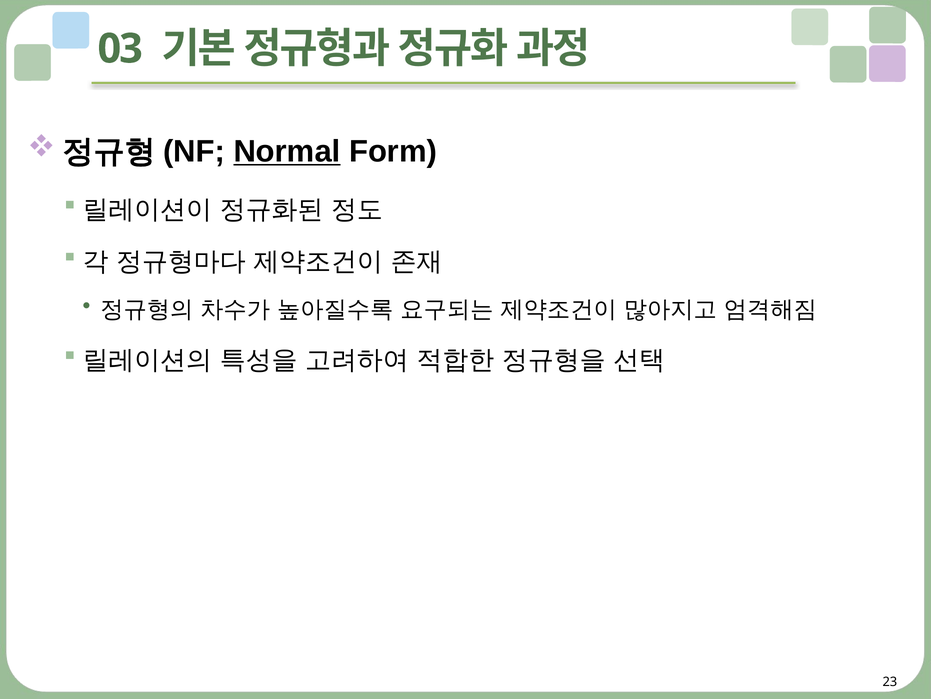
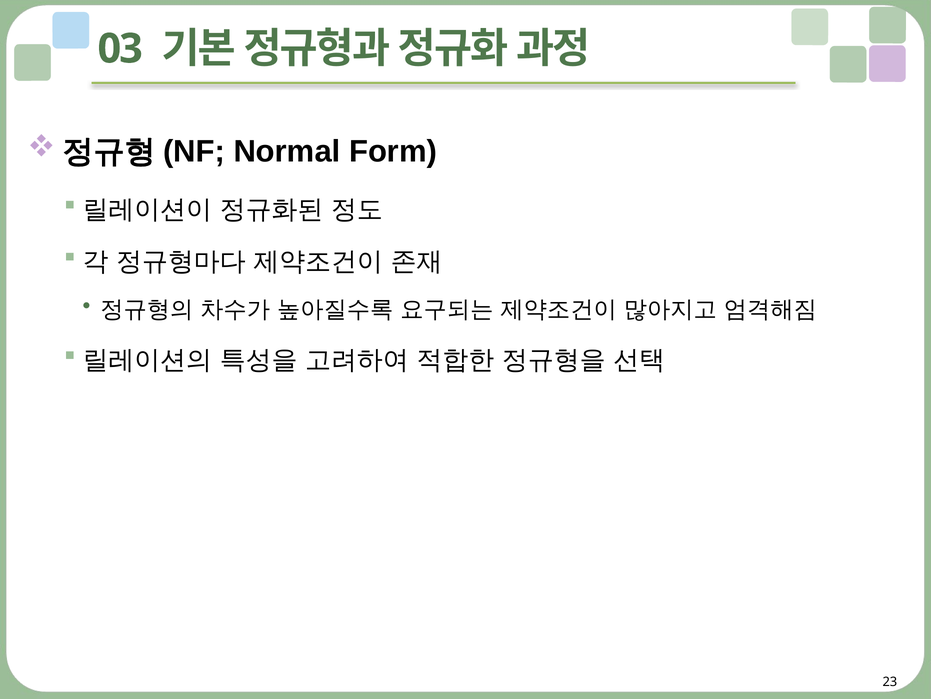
Normal underline: present -> none (287, 151)
